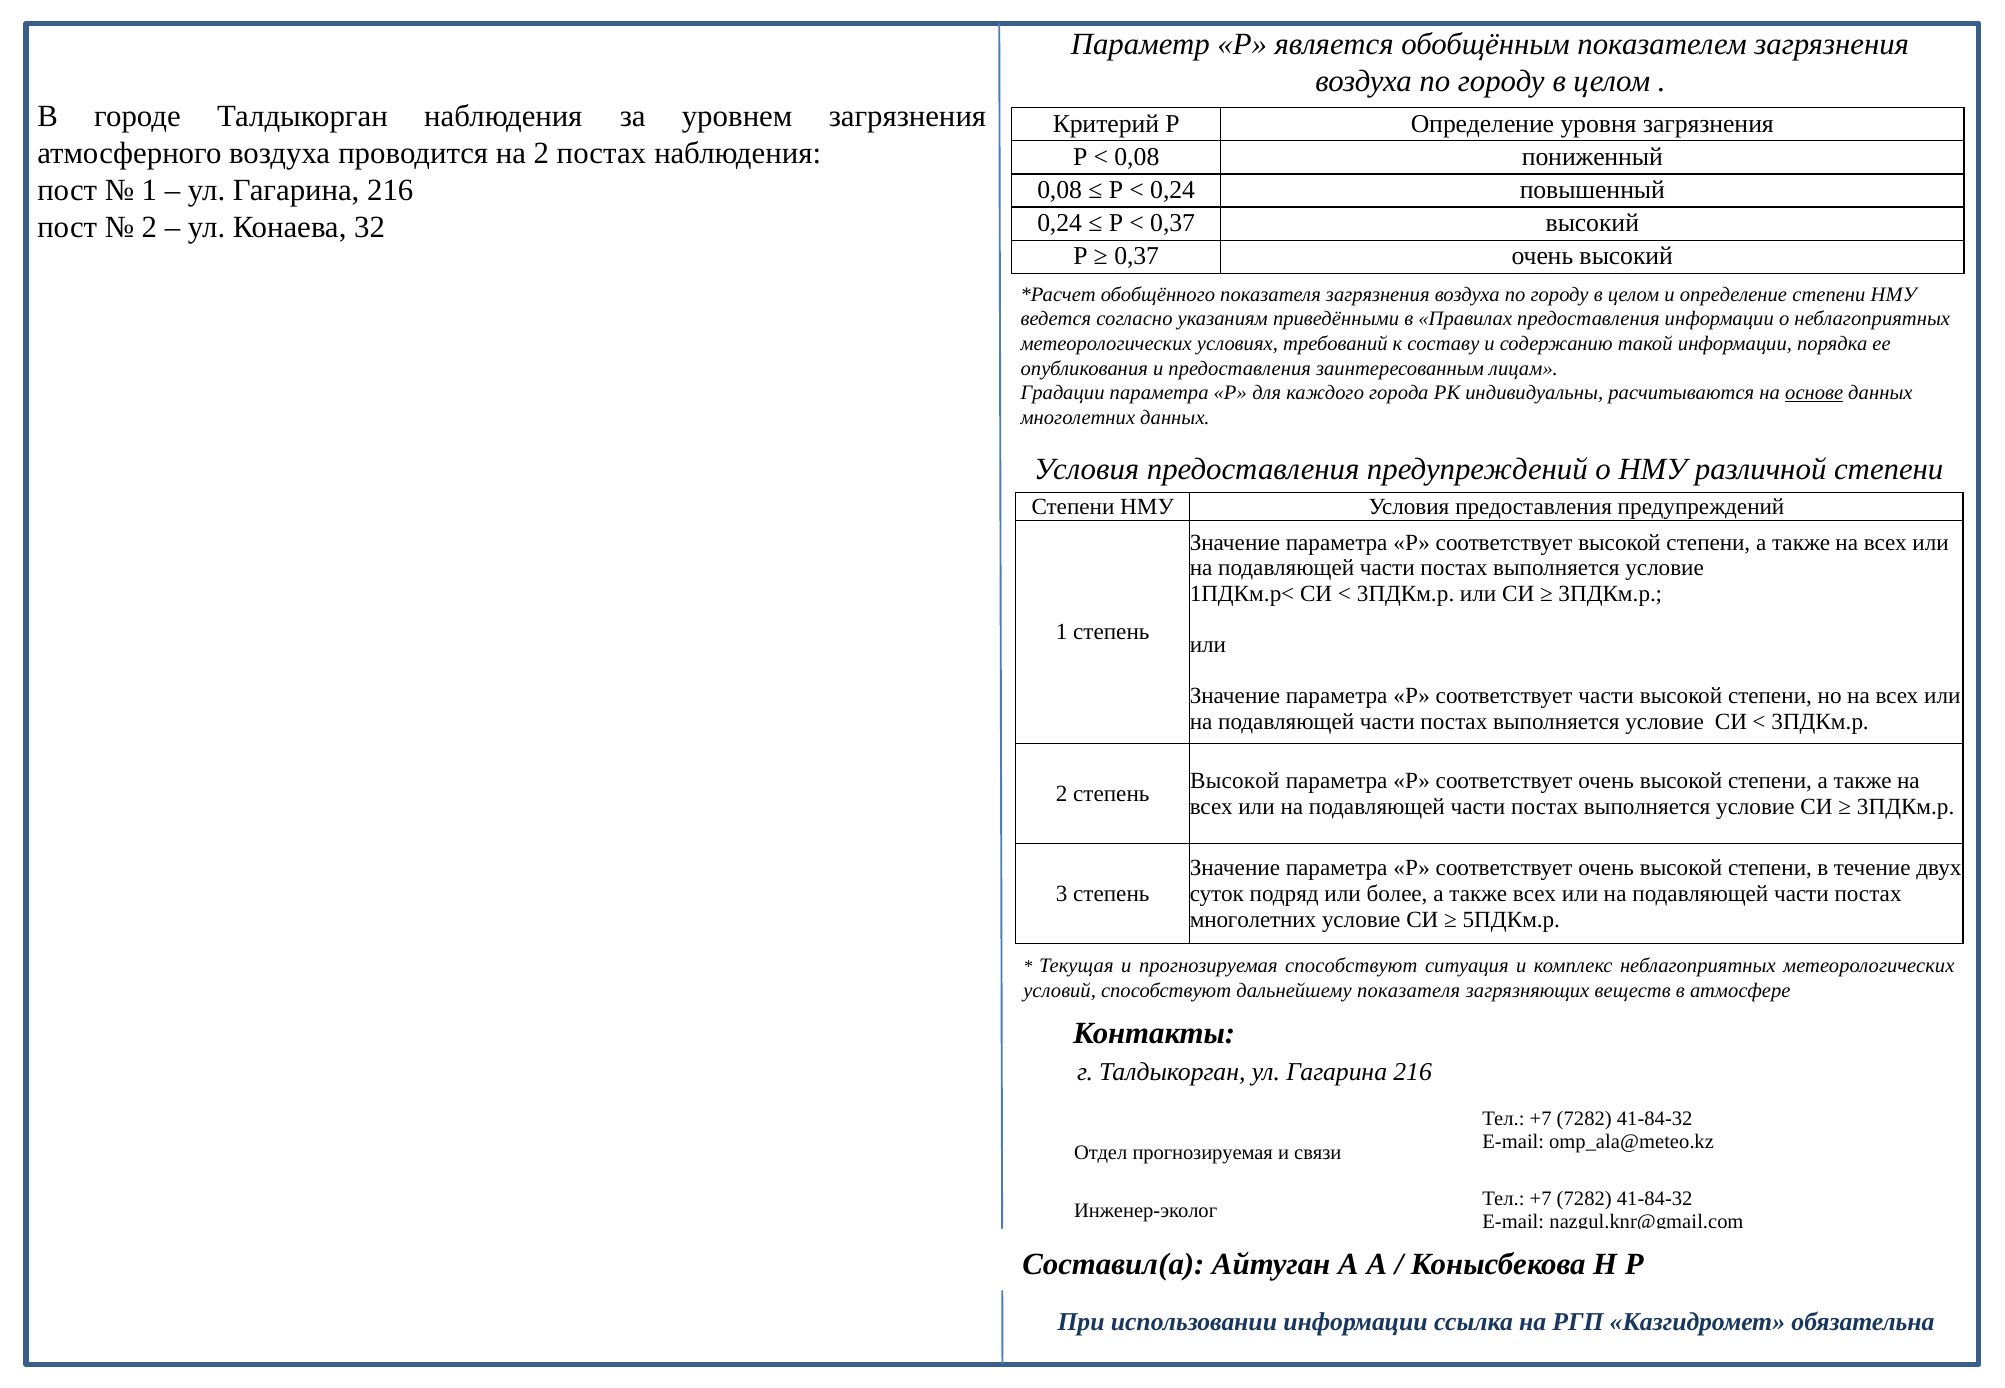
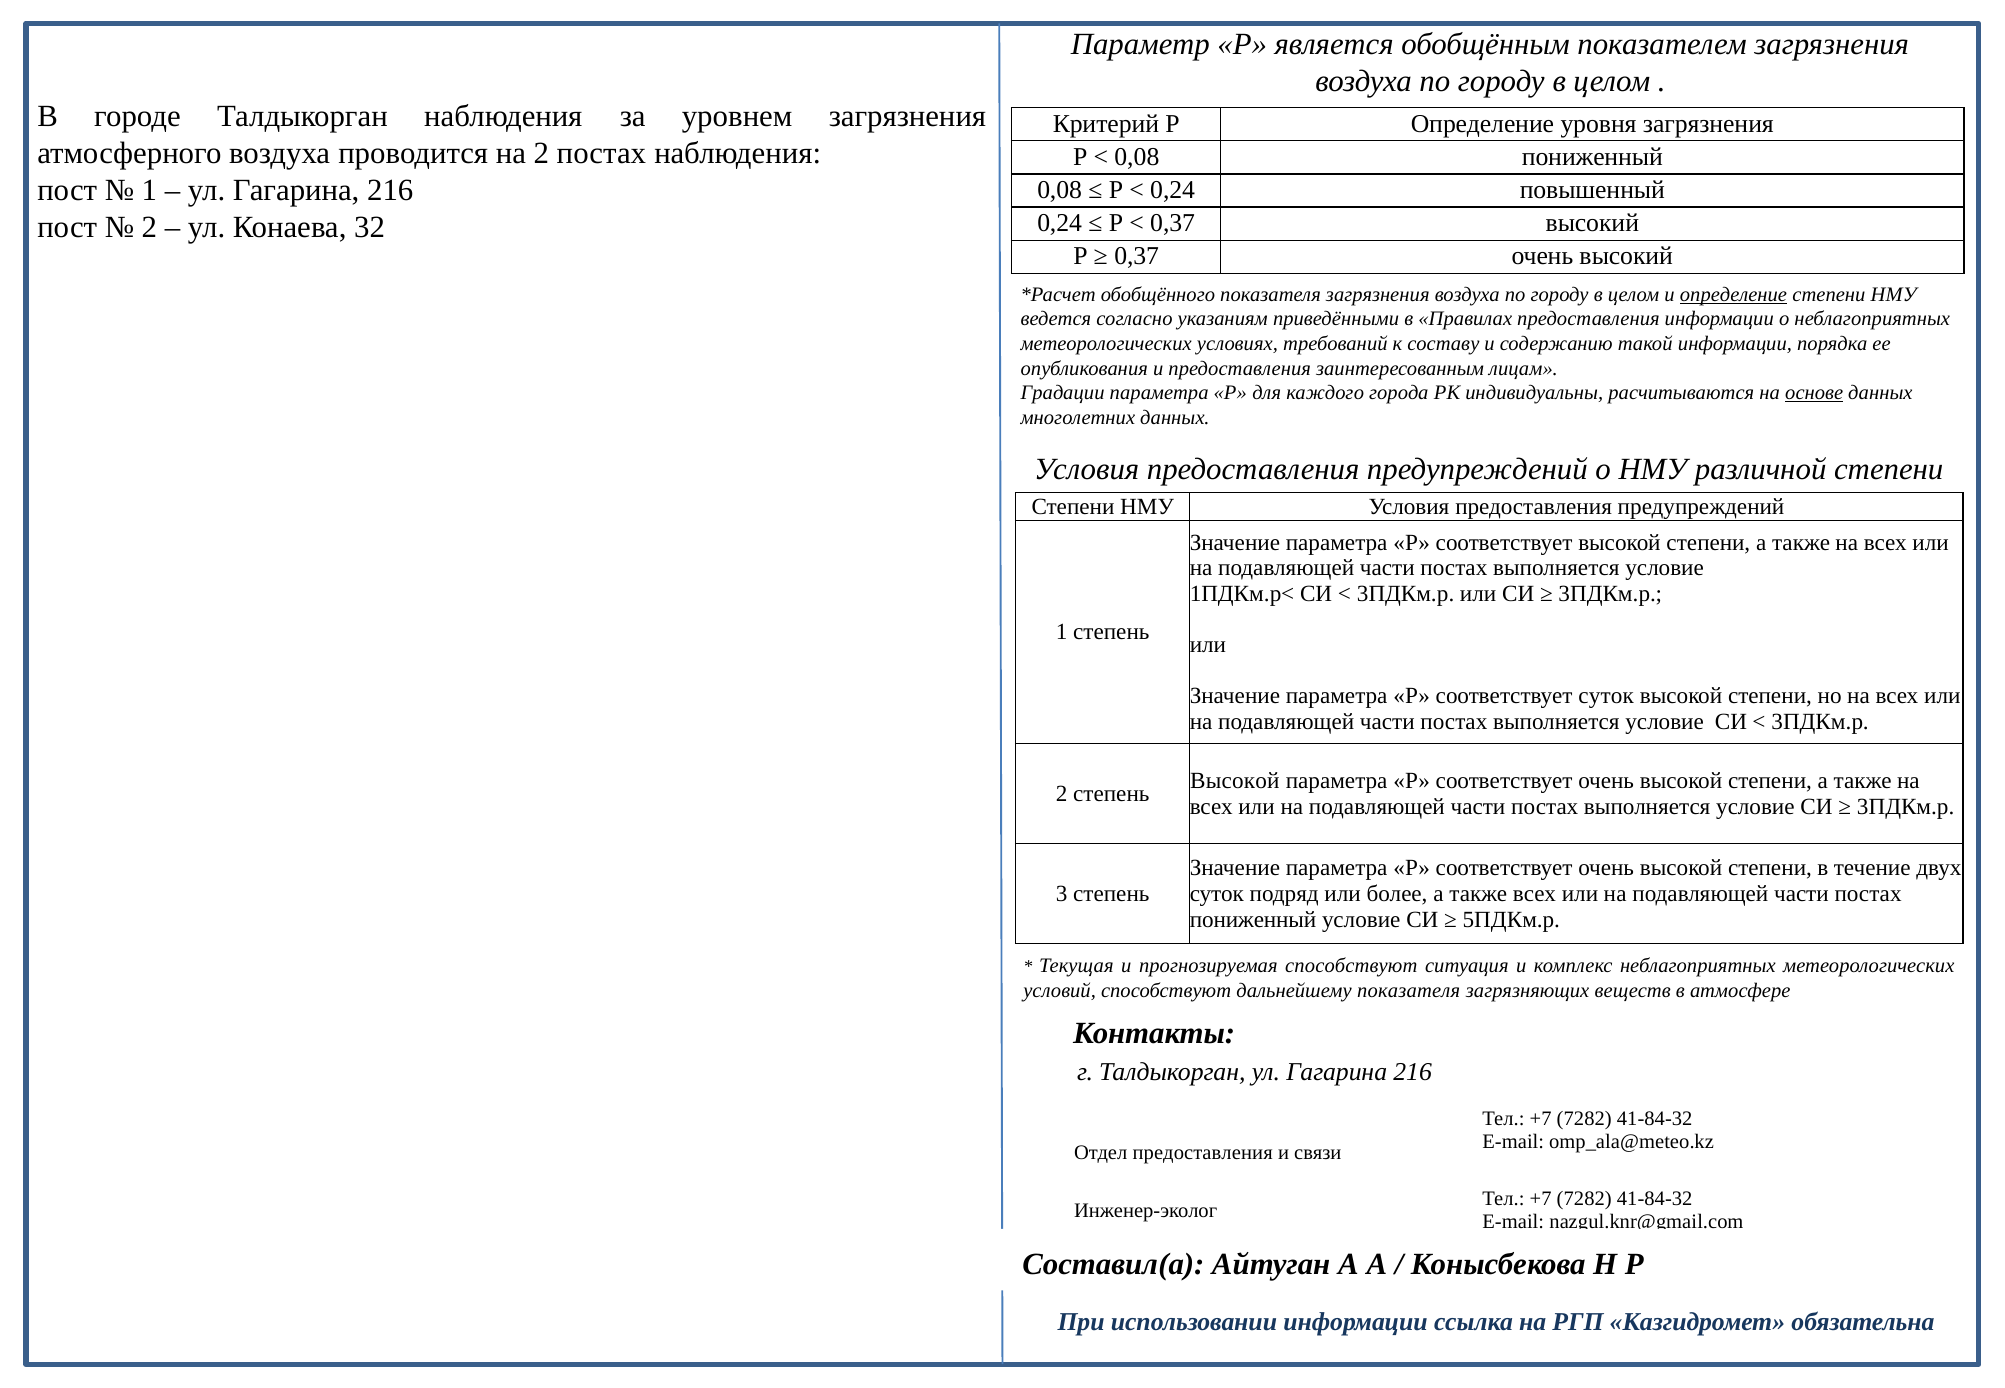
определение underline: none -> present (1733, 294)
соответствует части: части -> суток (1606, 696)
многолетних: многолетних -> пониженный (1253, 920)
Отдел прогнозируемая: прогнозируемая -> предоставления (1203, 1153)
